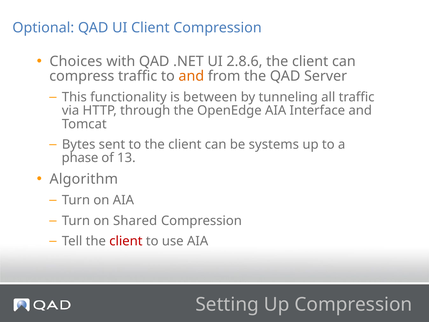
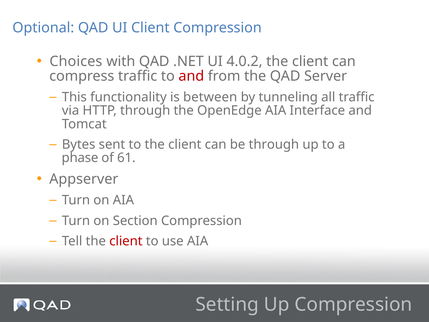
2.8.6: 2.8.6 -> 4.0.2 (245, 61)
and colour: orange -> red (191, 76)
be systems: systems -> through (274, 144)
13: 13 -> 61 (126, 158)
Algorithm: Algorithm -> Appserver (84, 179)
Shared: Shared -> Section (135, 221)
